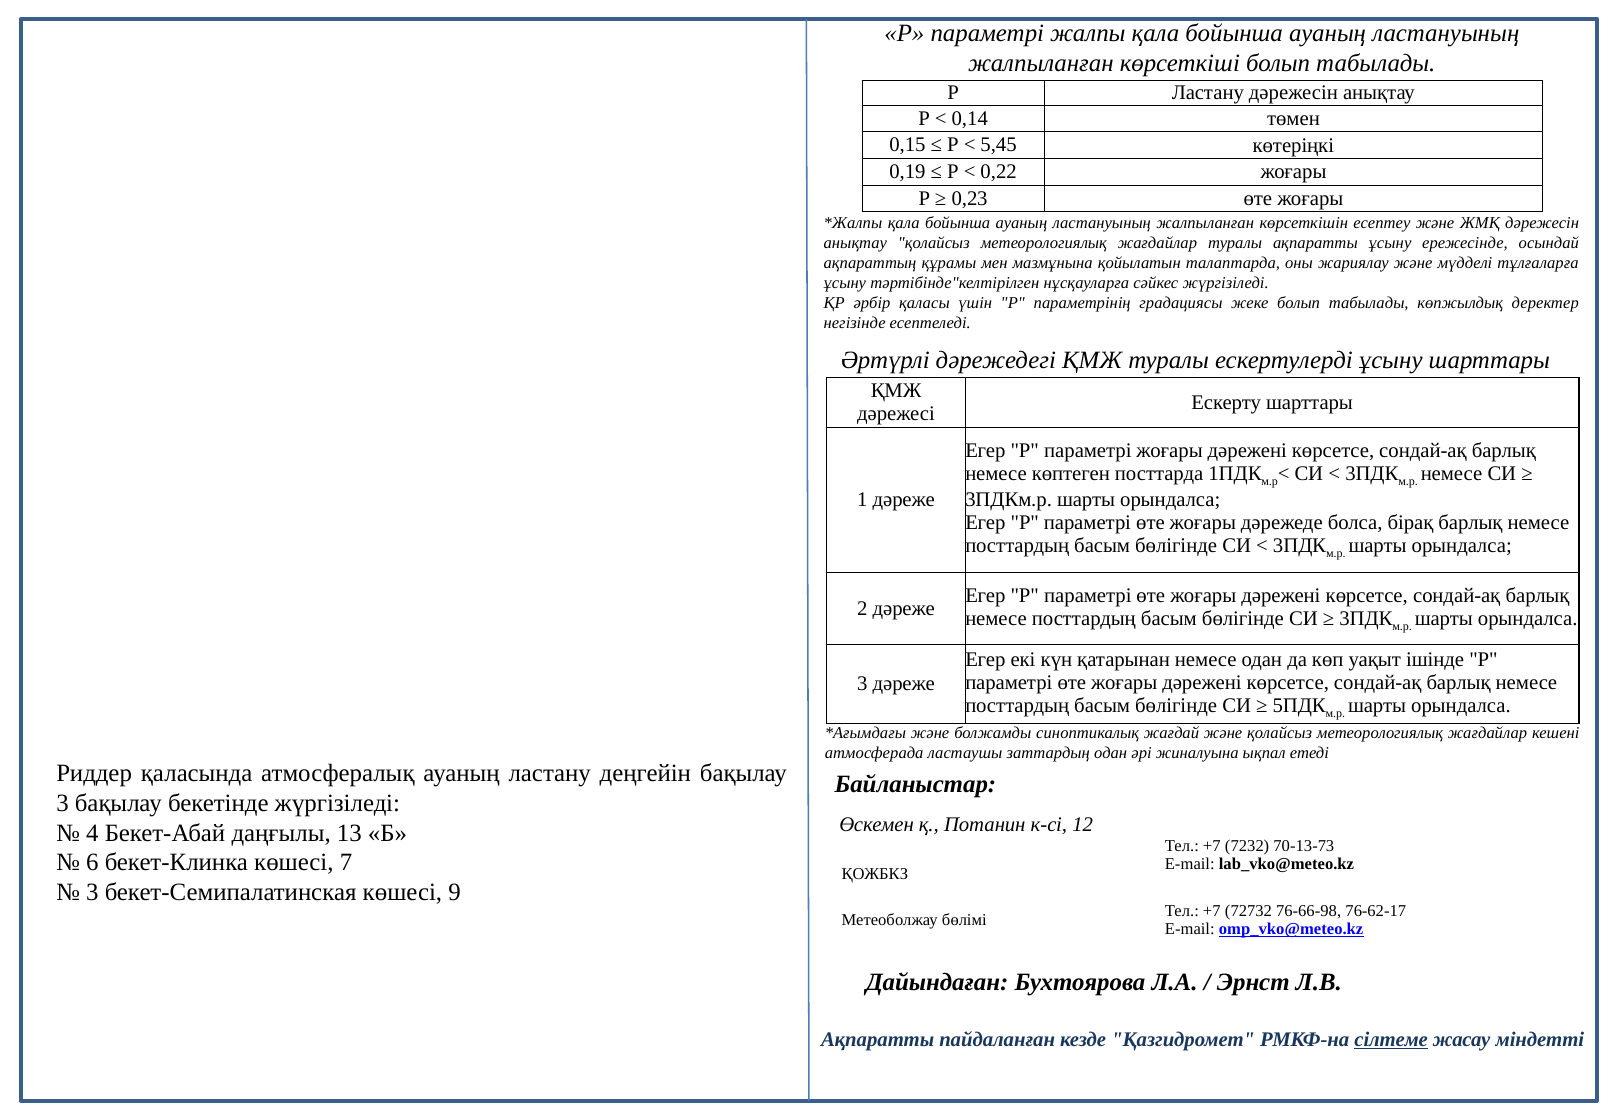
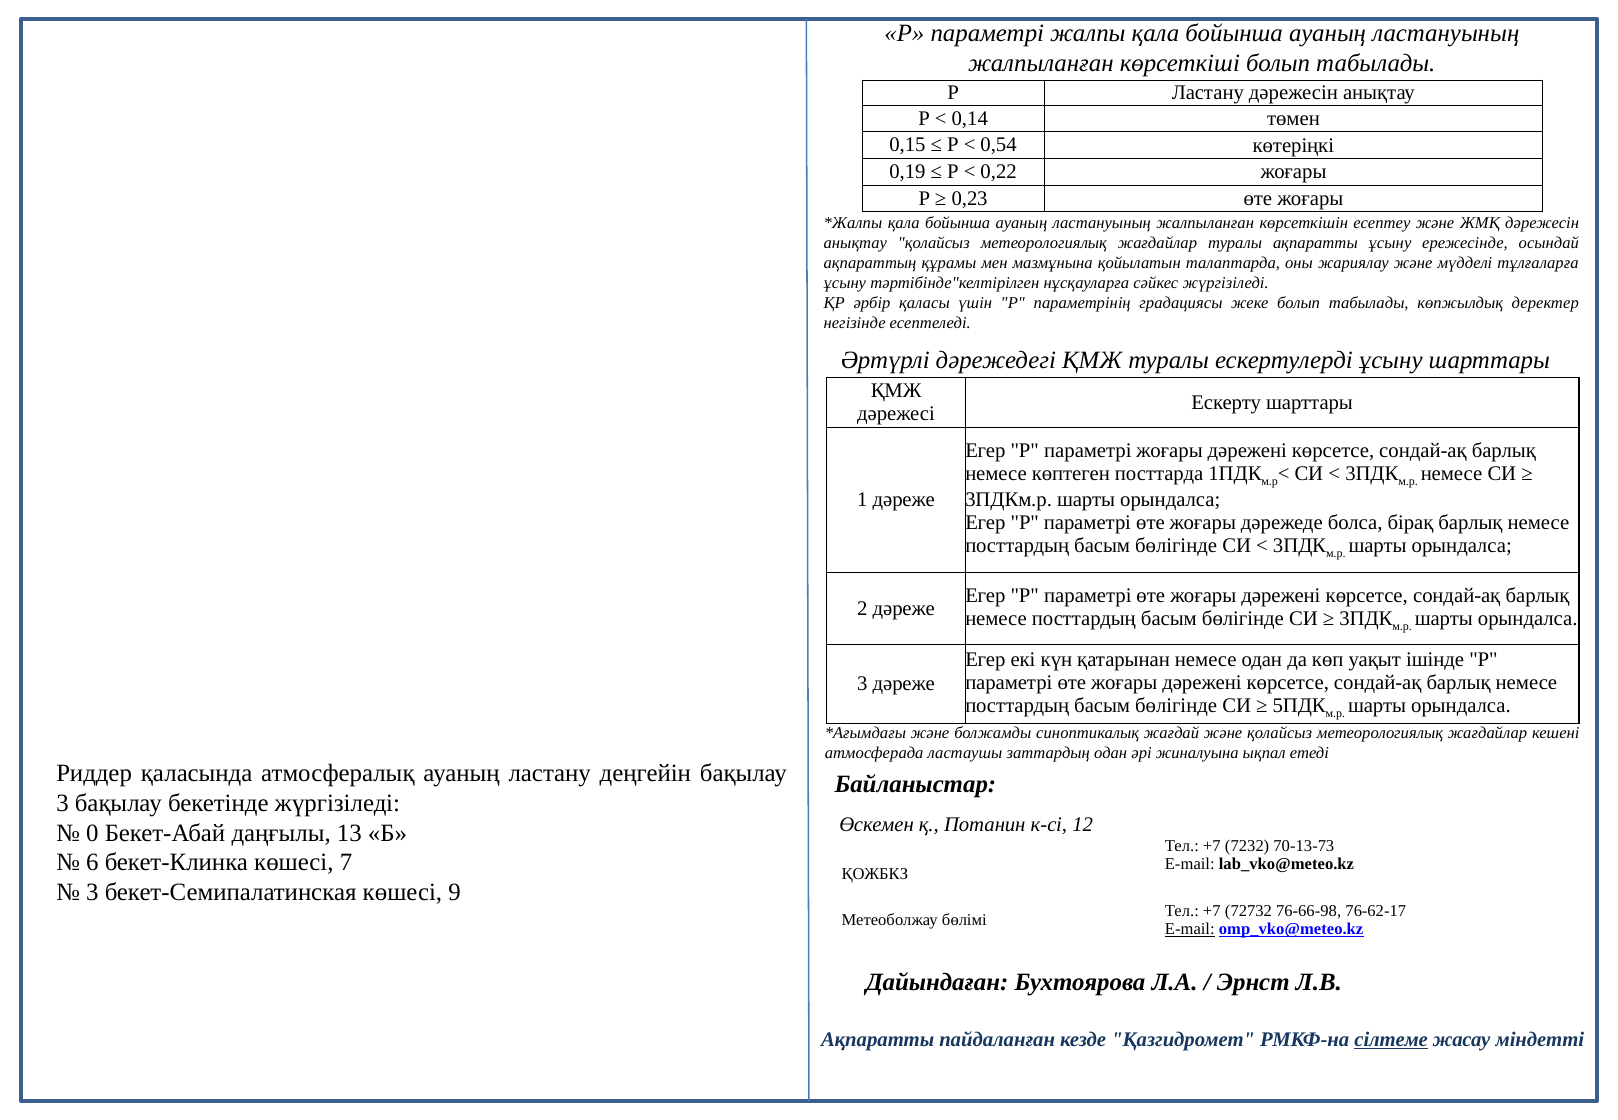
5,45: 5,45 -> 0,54 (999, 145)
4: 4 -> 0 (92, 833)
E-mail underline: none -> present (1190, 929)
